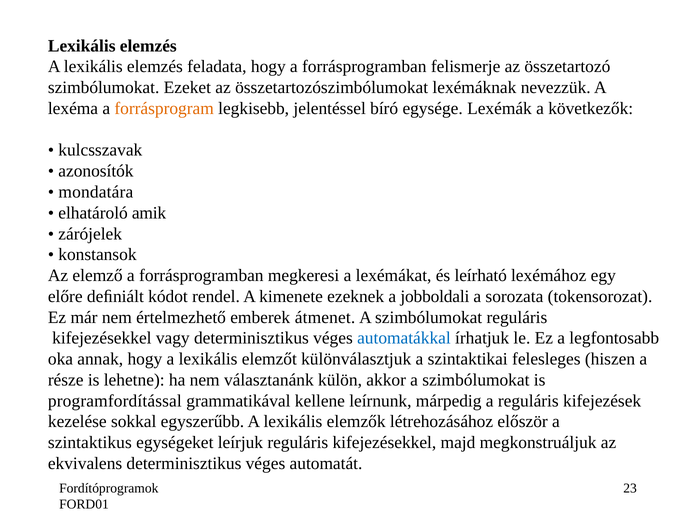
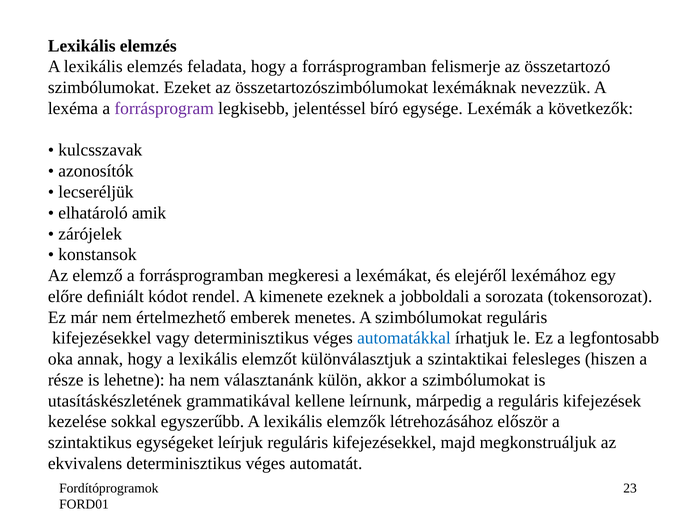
forrásprogram colour: orange -> purple (164, 108)
mondatára: mondatára -> lecseréljük (96, 192)
leírható: leírható -> elejéről (481, 276)
átmenet: átmenet -> menetes (325, 317)
programfordítással: programfordítással -> utasításkészletének (115, 401)
